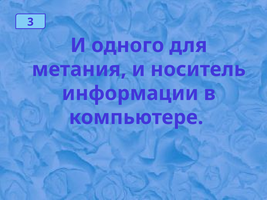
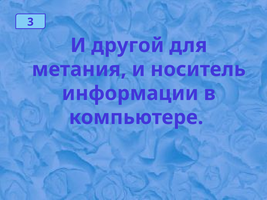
одного: одного -> другой (128, 45)
